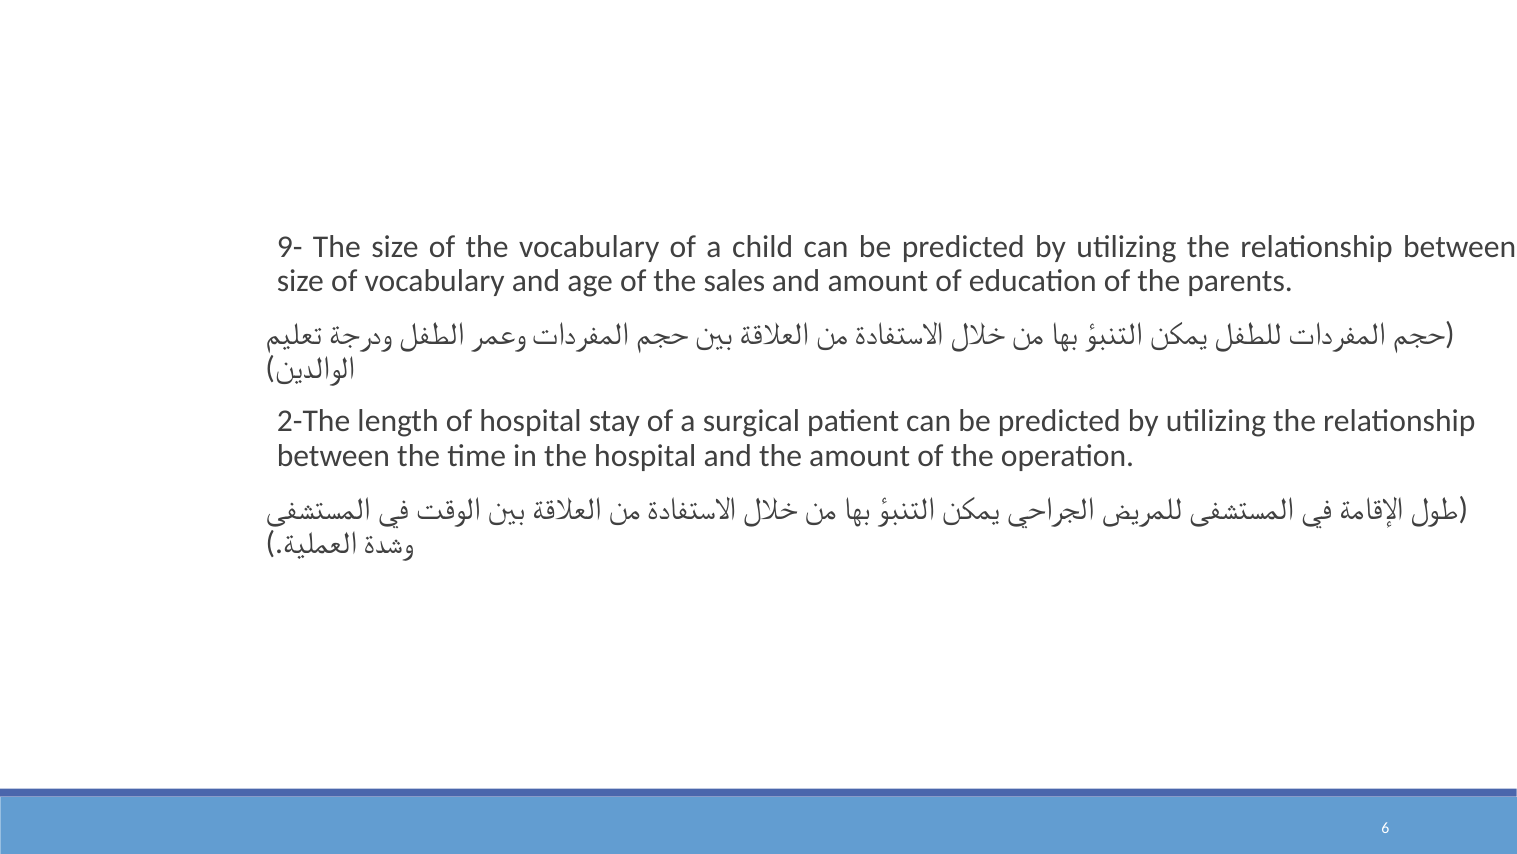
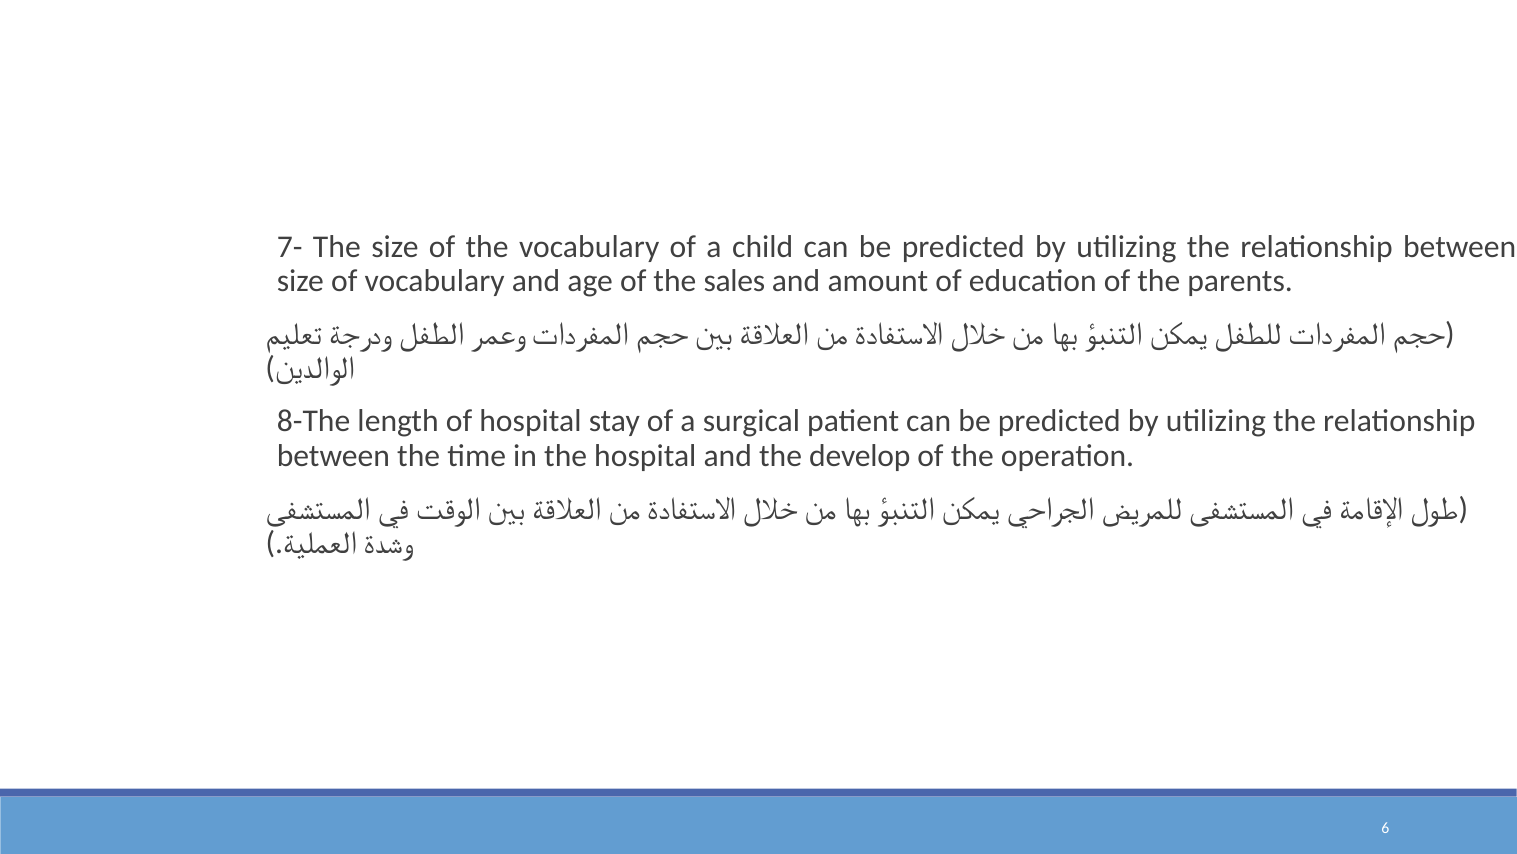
9-: 9- -> 7- (290, 247)
2-The: 2-The -> 8-The (314, 421)
the amount: amount -> develop (860, 455)
